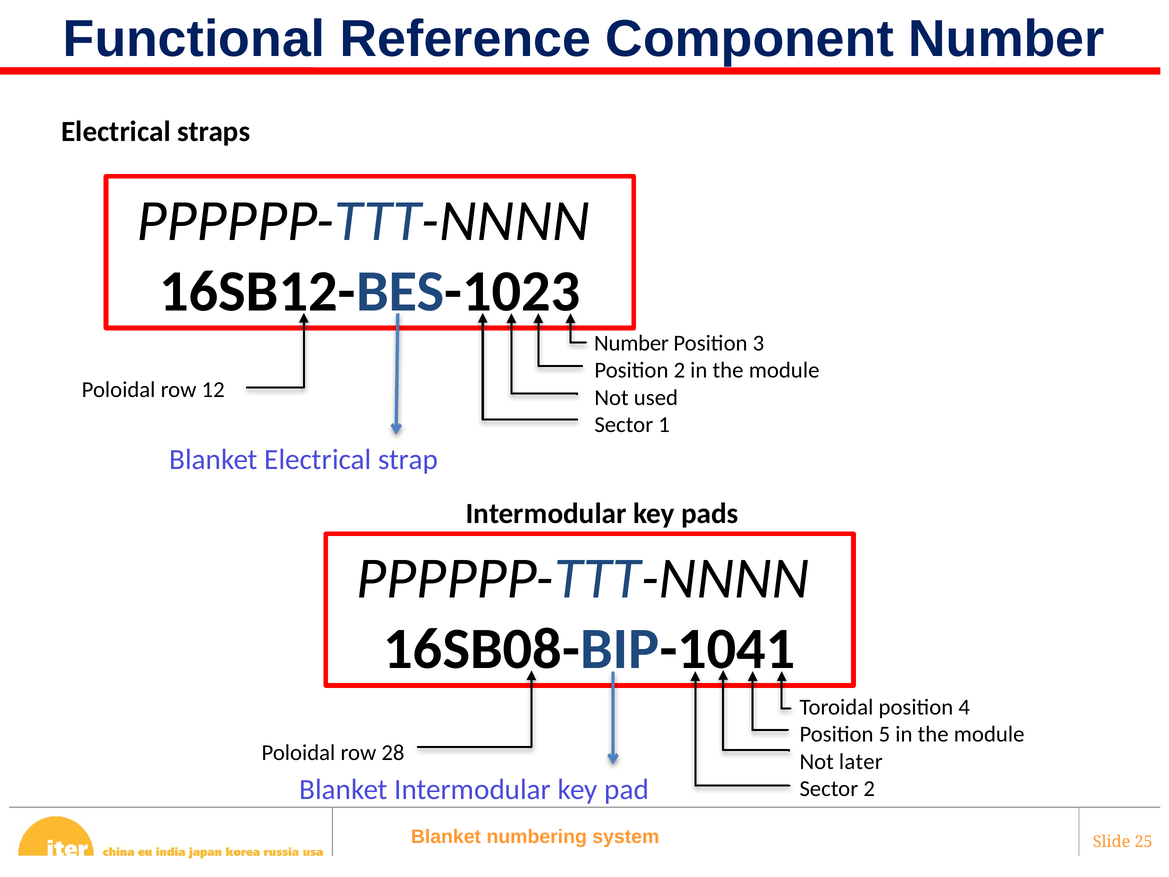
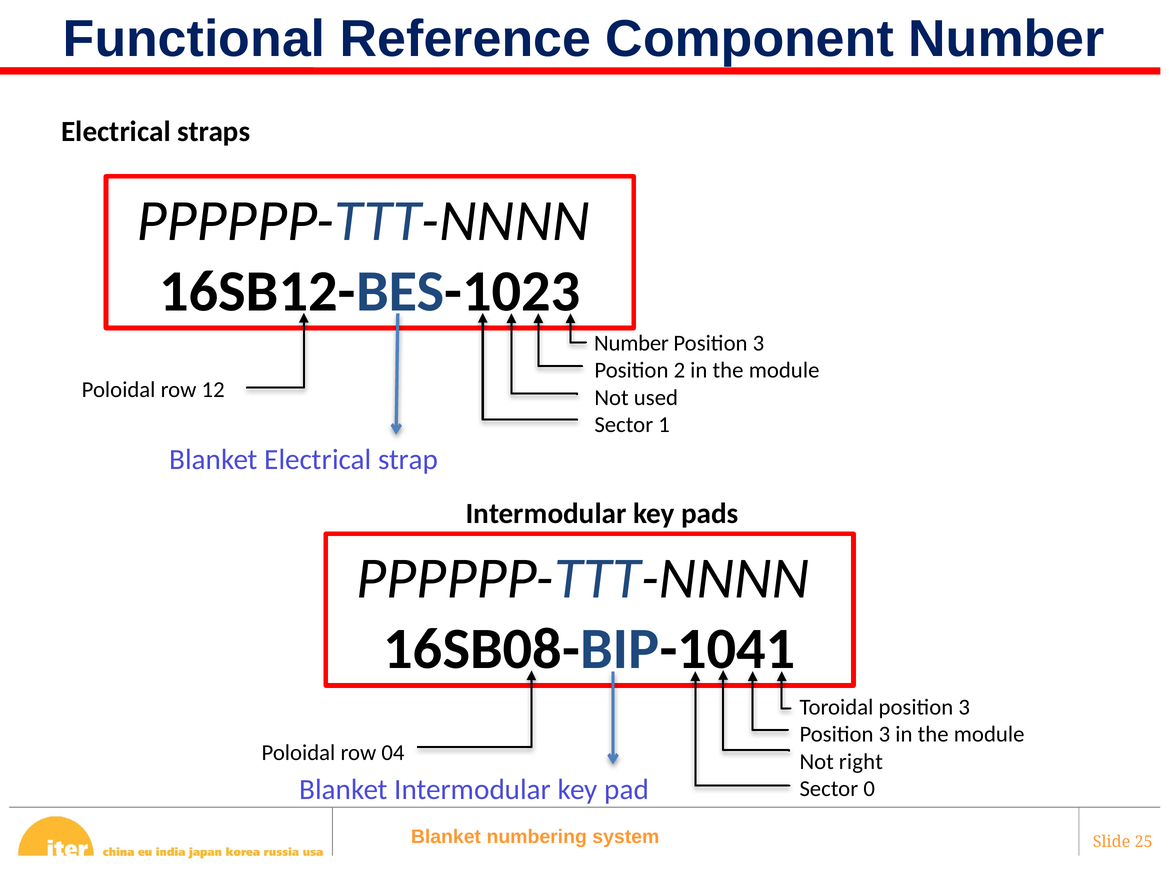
Toroidal position 4: 4 -> 3 (964, 707)
5: 5 -> 3 (884, 734)
28: 28 -> 04 (393, 753)
later: later -> right (861, 761)
Sector 2: 2 -> 0 (869, 789)
